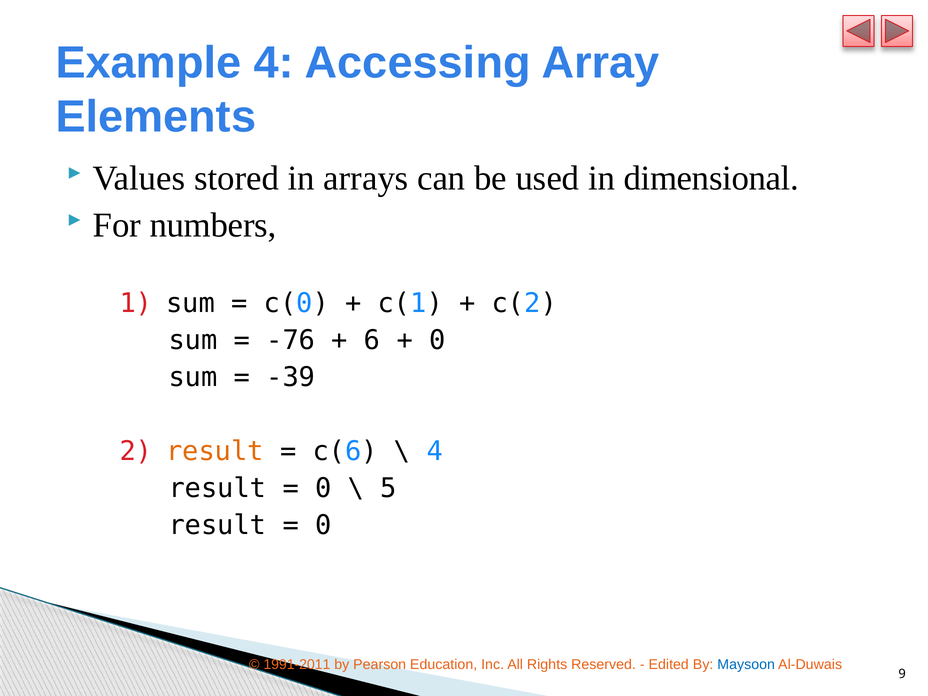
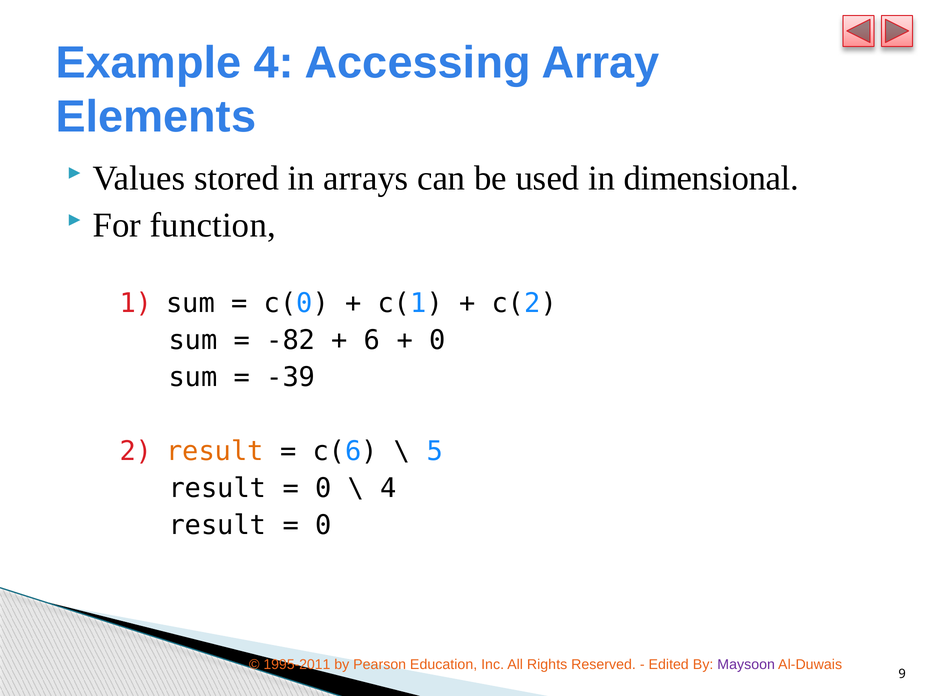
numbers: numbers -> function (213, 225)
-76: -76 -> -82 (291, 340)
4: 4 -> 5 (435, 451)
5: 5 -> 4 (388, 488)
1991-2011: 1991-2011 -> 1995-2011 (297, 665)
Maysoon colour: blue -> purple (746, 665)
